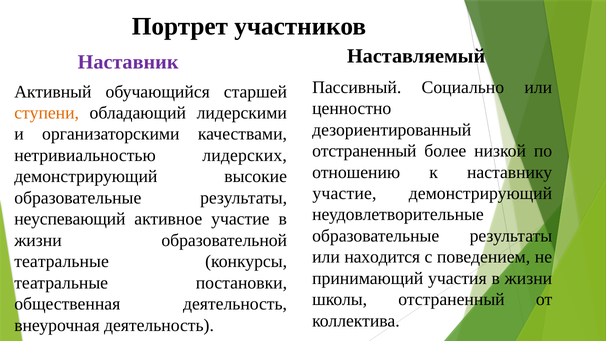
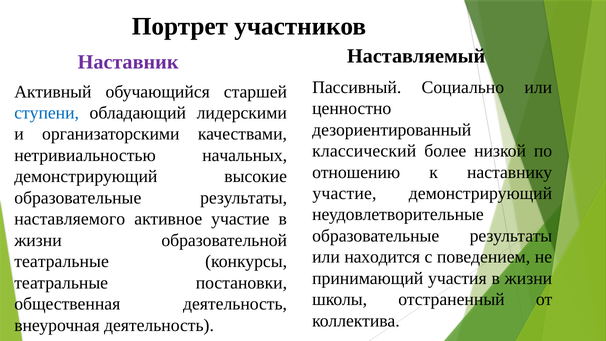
ступени colour: orange -> blue (47, 113)
отстраненный: отстраненный -> классический (364, 151)
лидерских: лидерских -> начальных (245, 155)
неуспевающий: неуспевающий -> наставляемого (70, 219)
